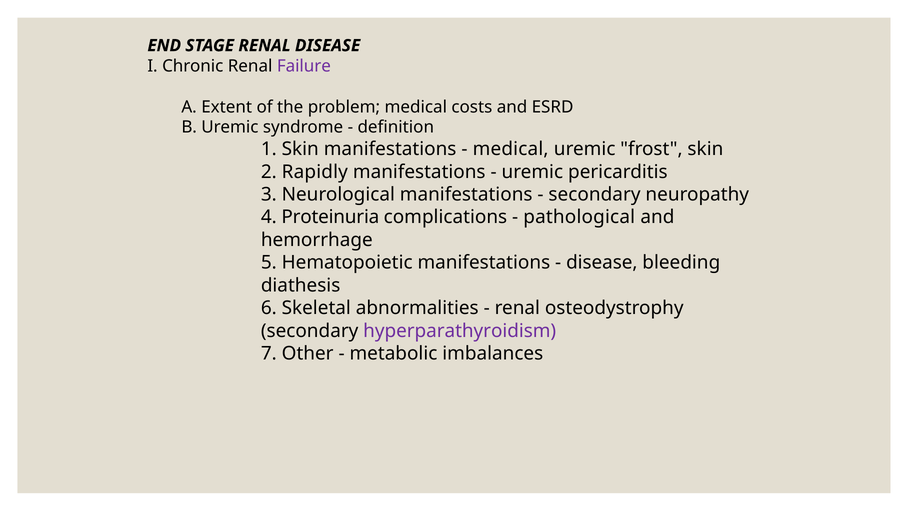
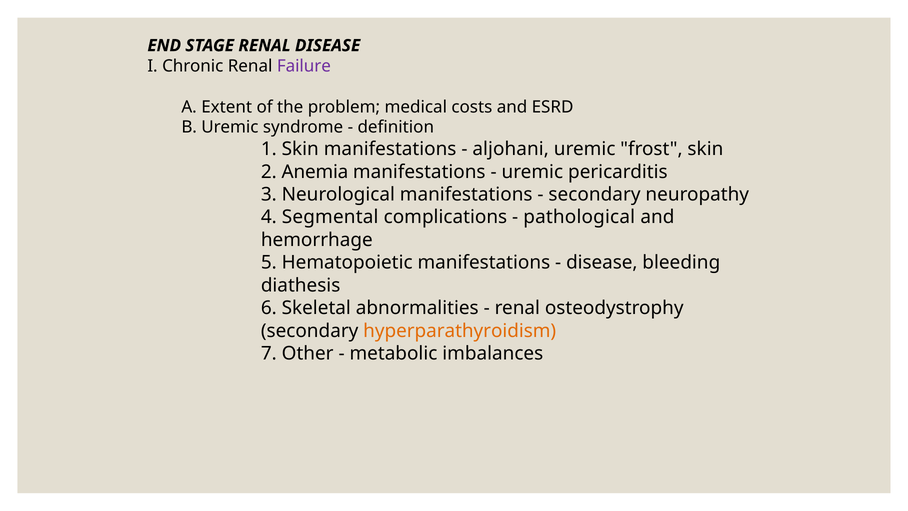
medical: medical -> aljohani (511, 149)
Rapidly: Rapidly -> Anemia (315, 172)
Proteinuria: Proteinuria -> Segmental (330, 217)
hyperparathyroidism colour: purple -> orange (460, 331)
